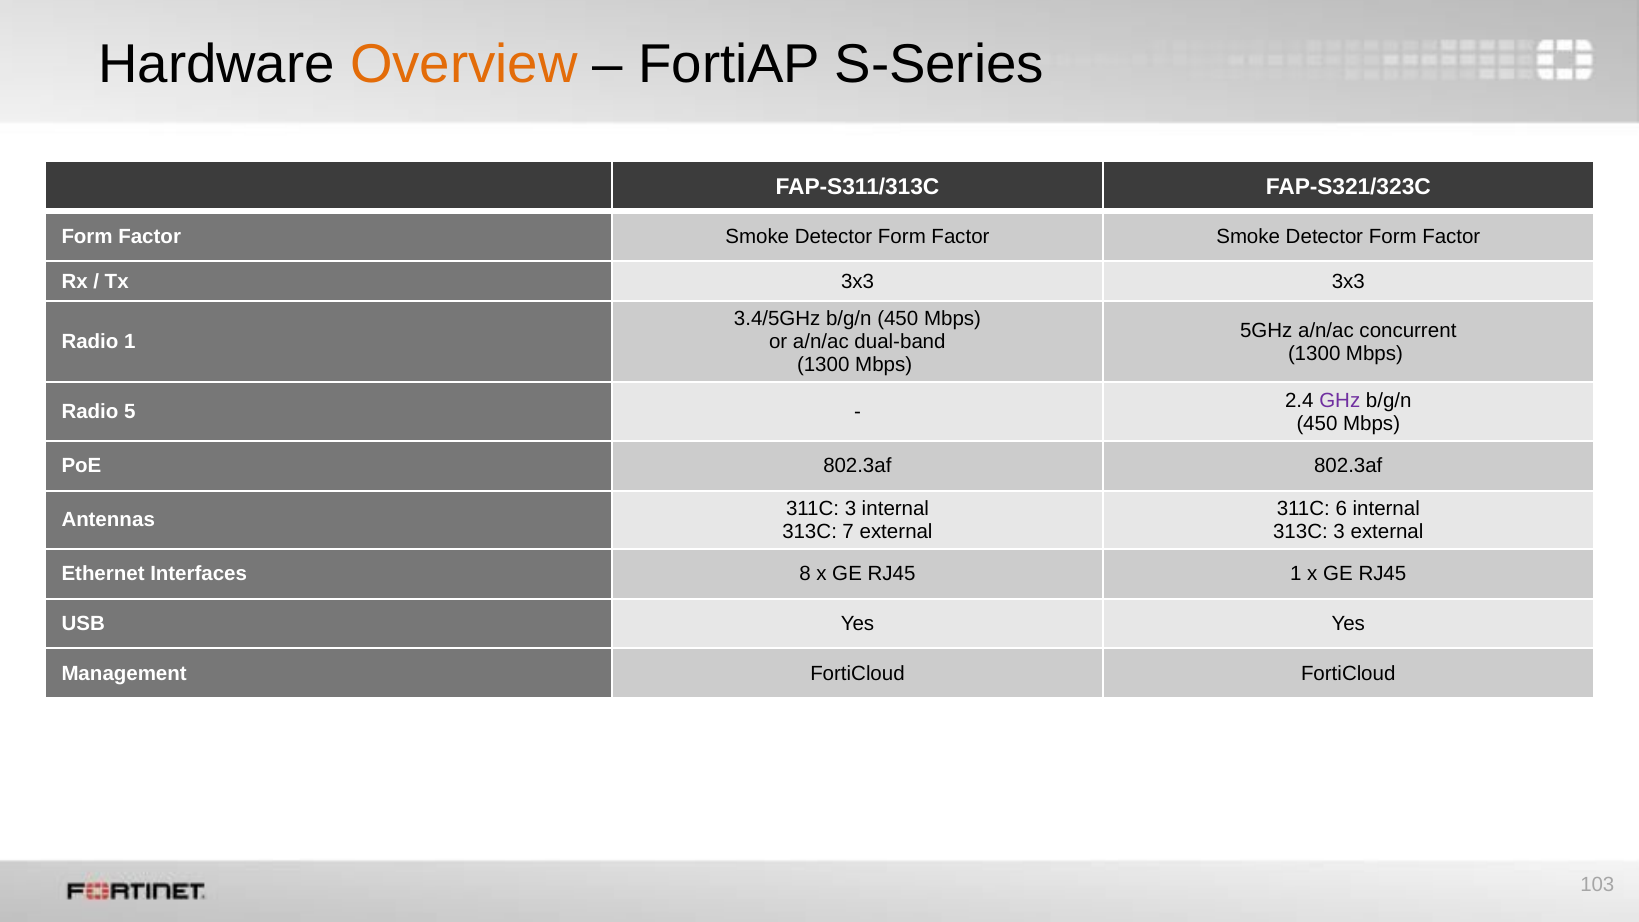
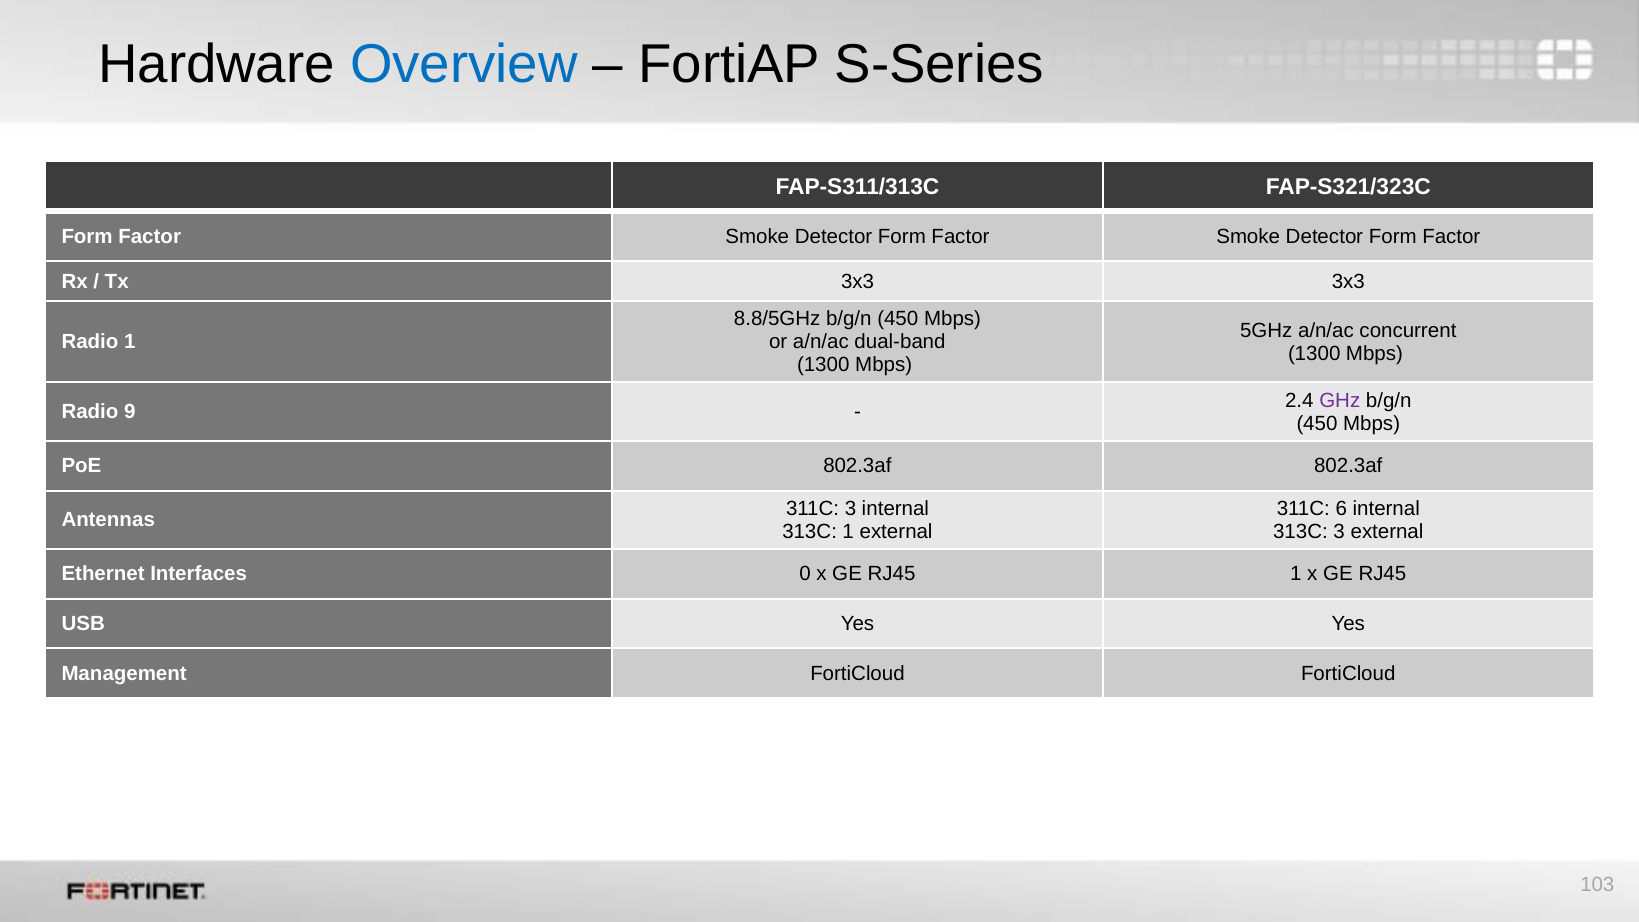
Overview colour: orange -> blue (464, 64)
3.4/5GHz: 3.4/5GHz -> 8.8/5GHz (777, 319)
5: 5 -> 9 (130, 412)
313C 7: 7 -> 1 (848, 531)
8: 8 -> 0 (805, 574)
